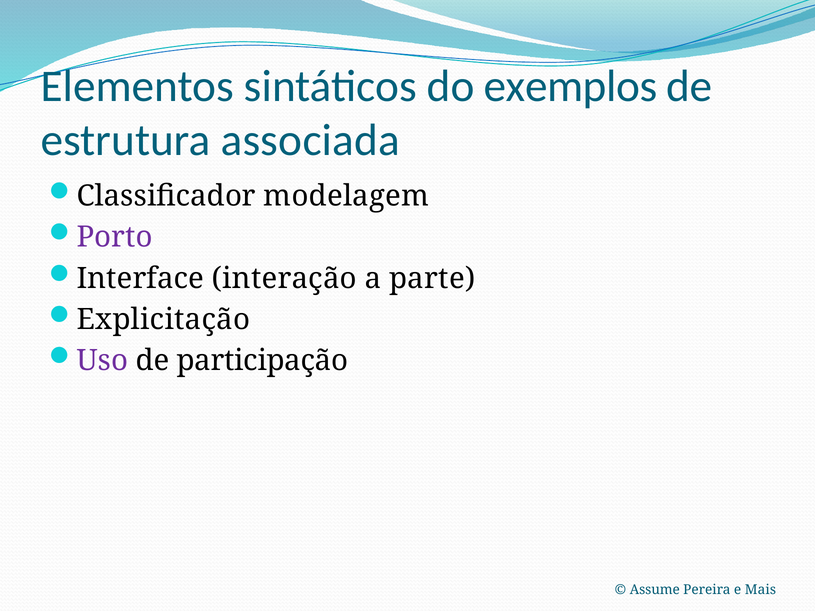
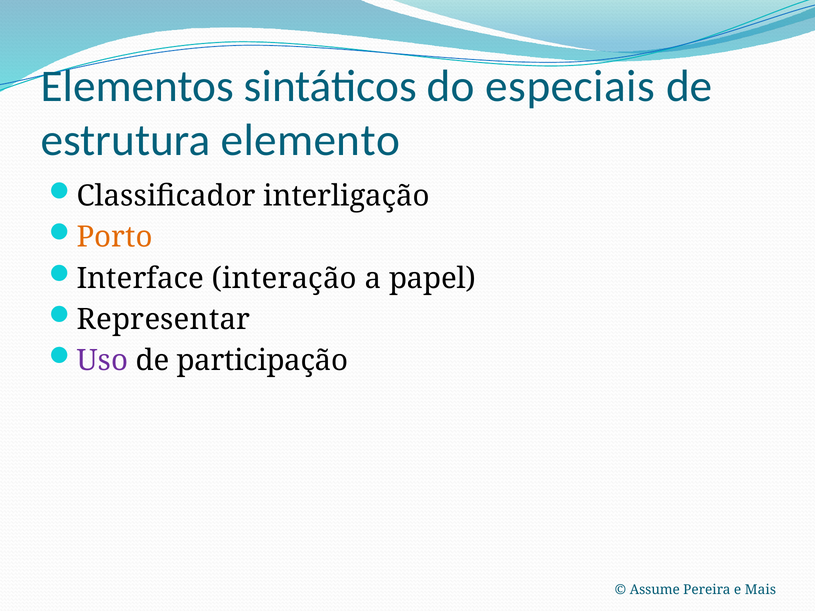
exemplos: exemplos -> especiais (570, 86)
associada: associada -> elemento (310, 141)
modelagem: modelagem -> interligação (346, 196)
Porto colour: purple -> orange (115, 237)
parte: parte -> papel (432, 279)
Explicitação: Explicitação -> Representar (164, 320)
